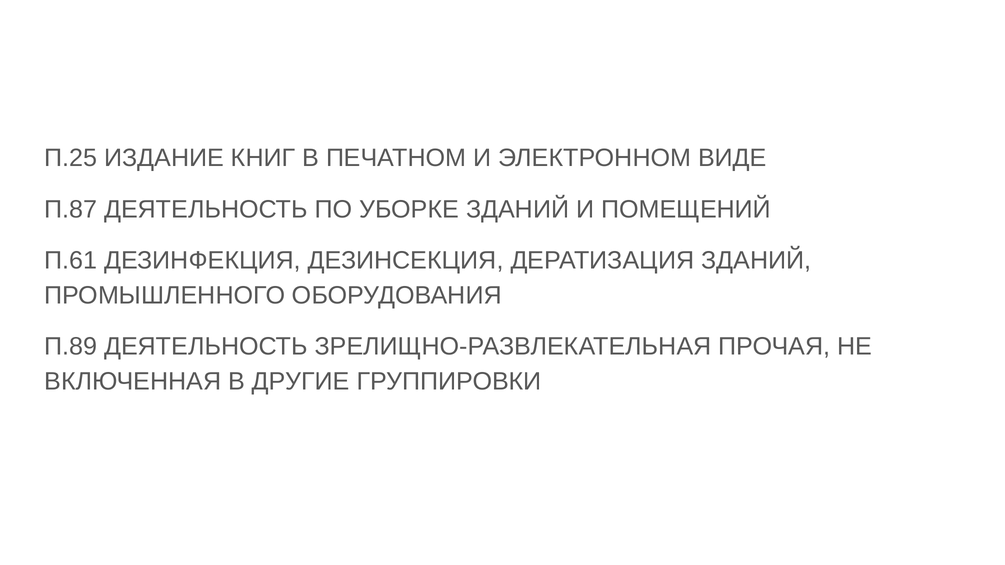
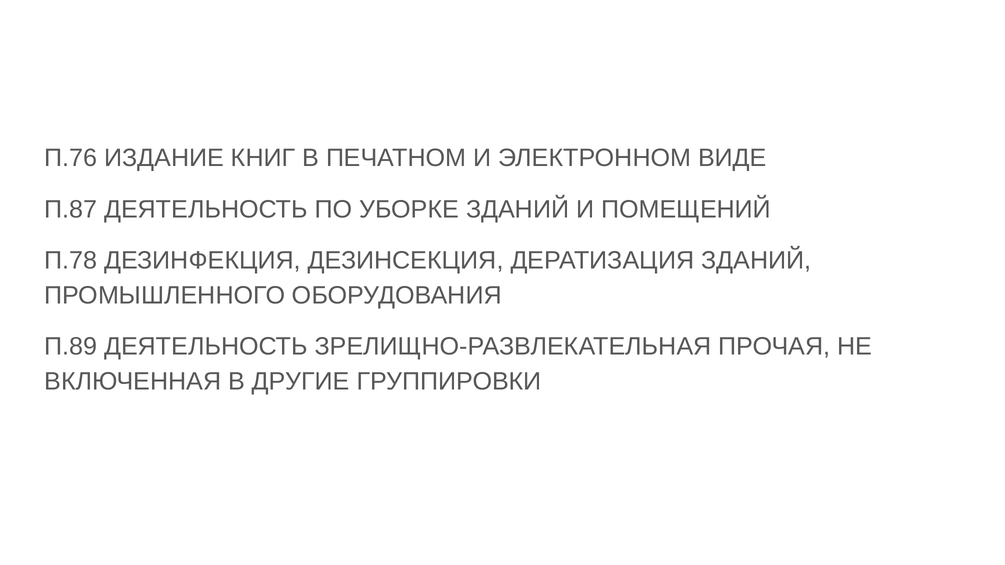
П.25: П.25 -> П.76 (71, 158)
П.61: П.61 -> П.78 (71, 261)
